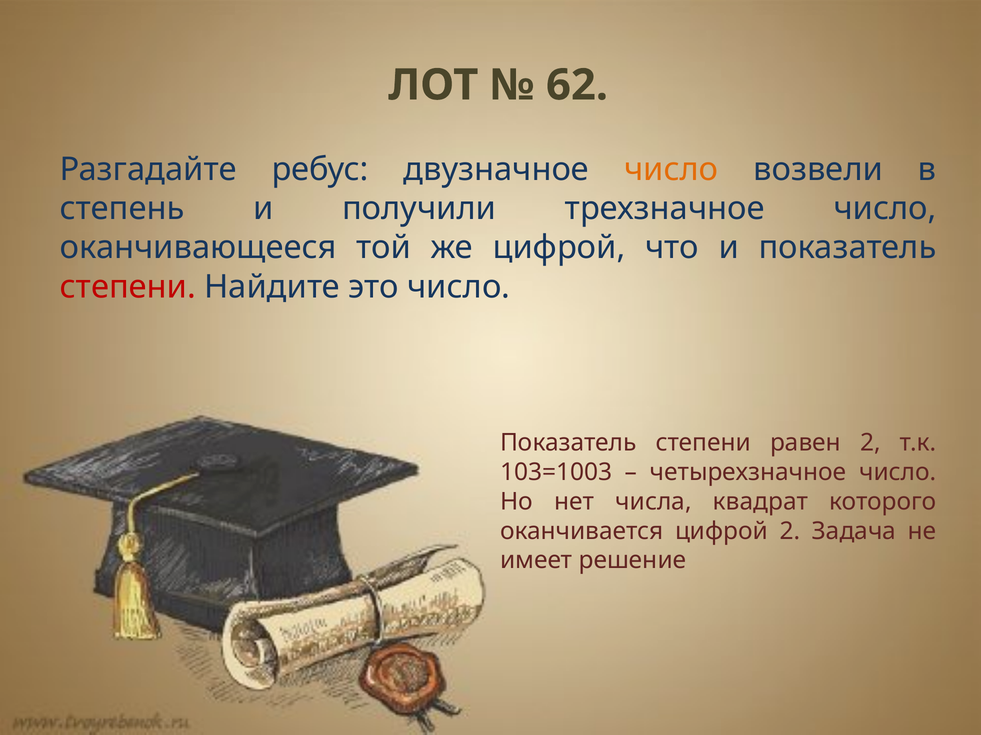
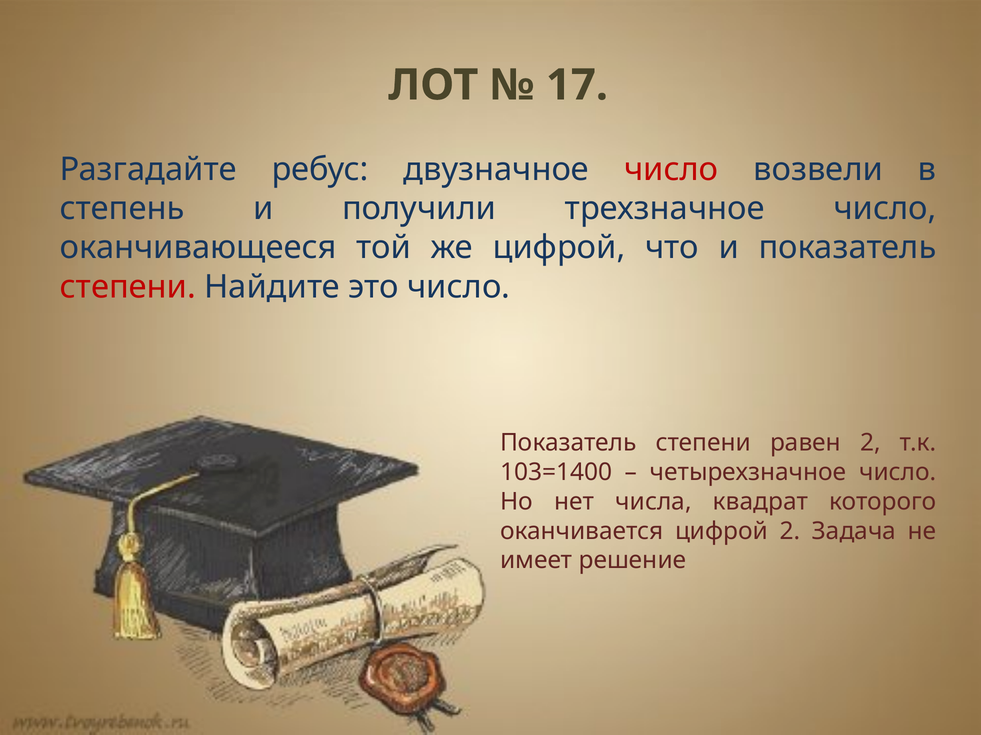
62: 62 -> 17 (577, 85)
число colour: orange -> red (671, 169)
103=1003: 103=1003 -> 103=1400 (556, 473)
